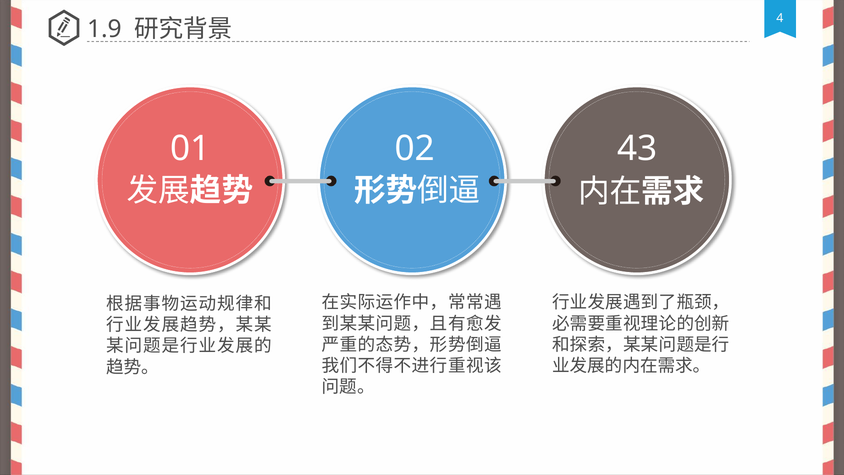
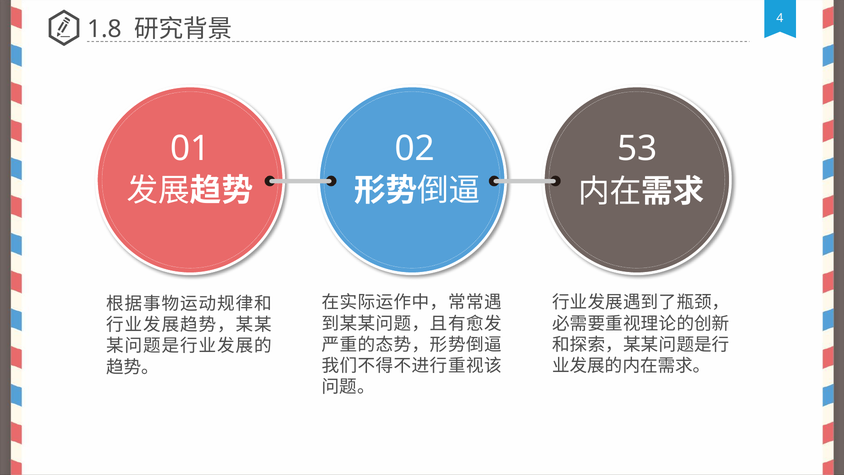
1.9: 1.9 -> 1.8 (104, 29)
43: 43 -> 53 (637, 148)
